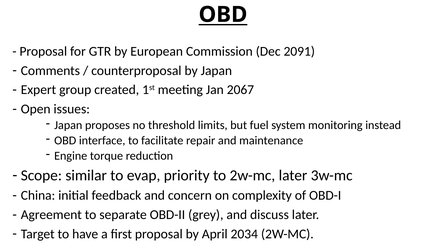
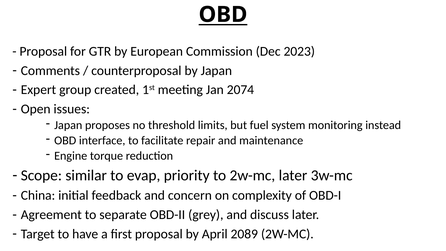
2091: 2091 -> 2023 (299, 51)
2067: 2067 -> 2074 (240, 90)
2034: 2034 -> 2089 (244, 234)
